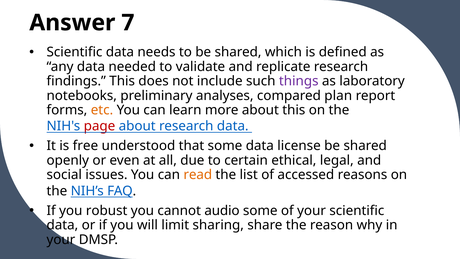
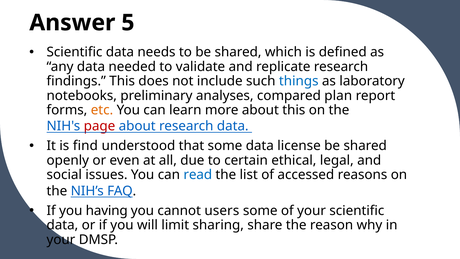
7: 7 -> 5 (128, 23)
things colour: purple -> blue (299, 81)
free: free -> find (85, 146)
read colour: orange -> blue (198, 175)
robust: robust -> having (107, 210)
audio: audio -> users (222, 210)
